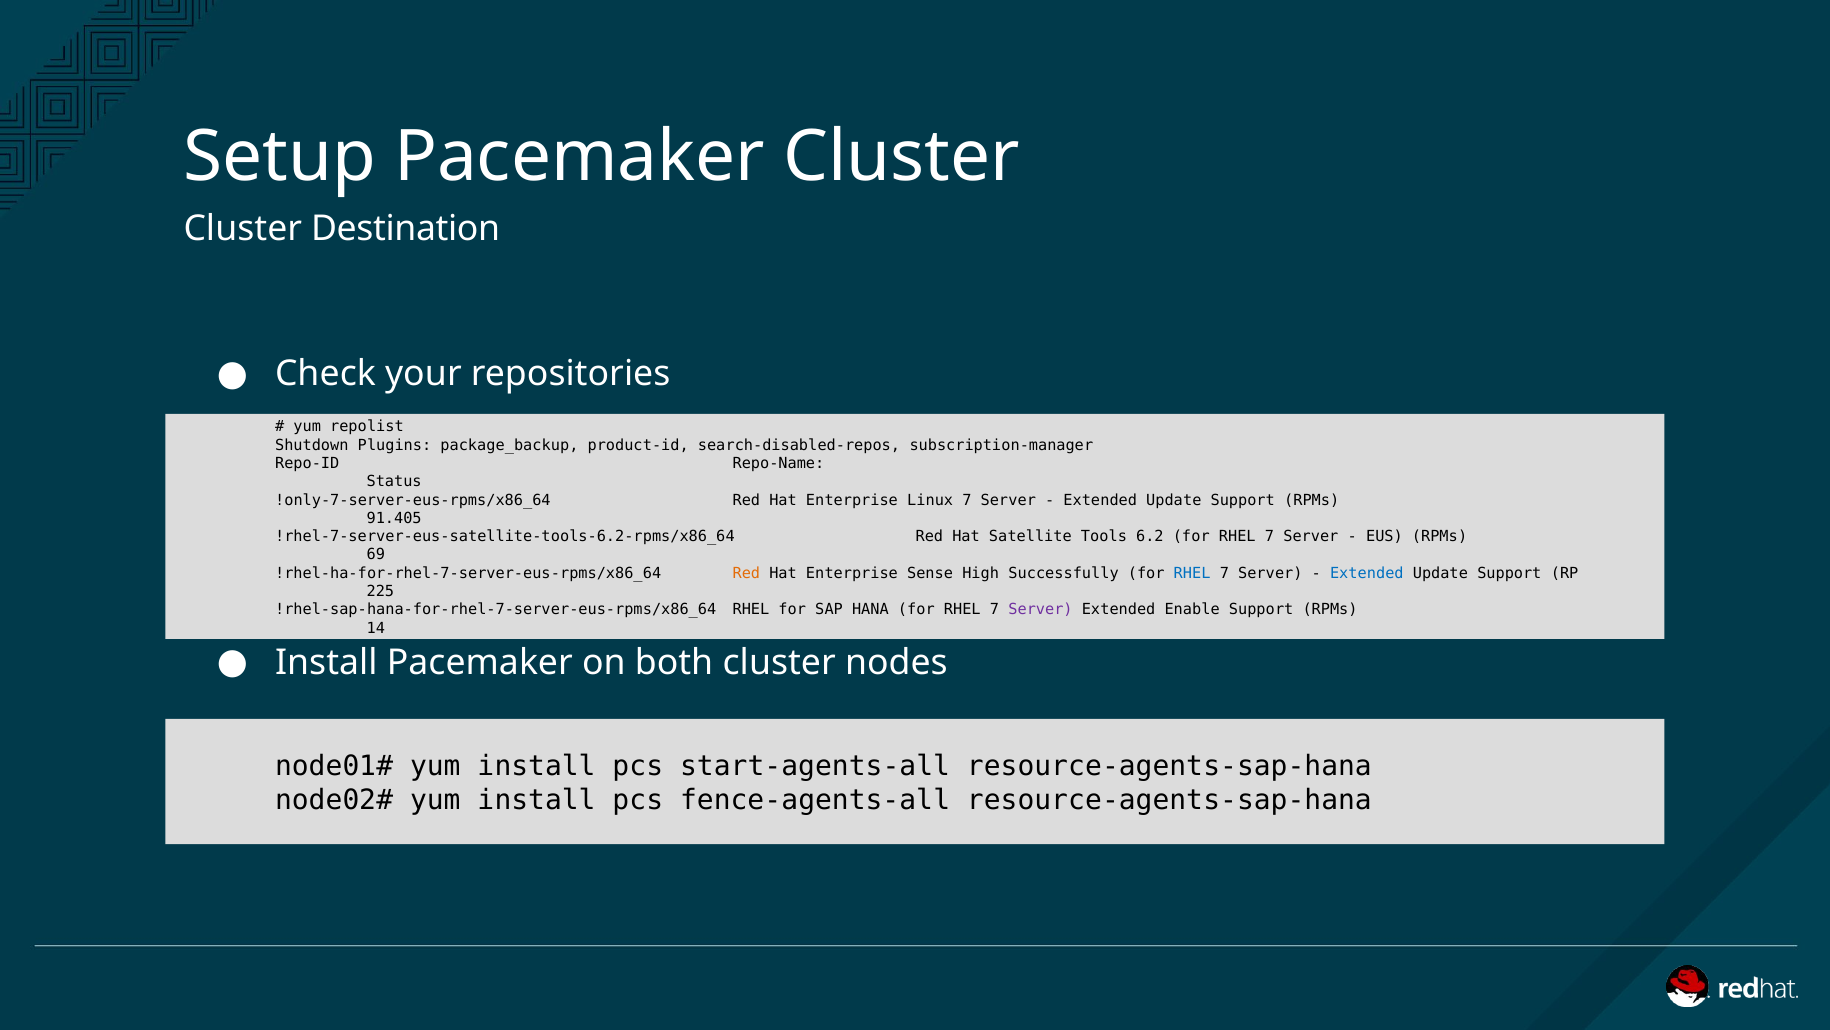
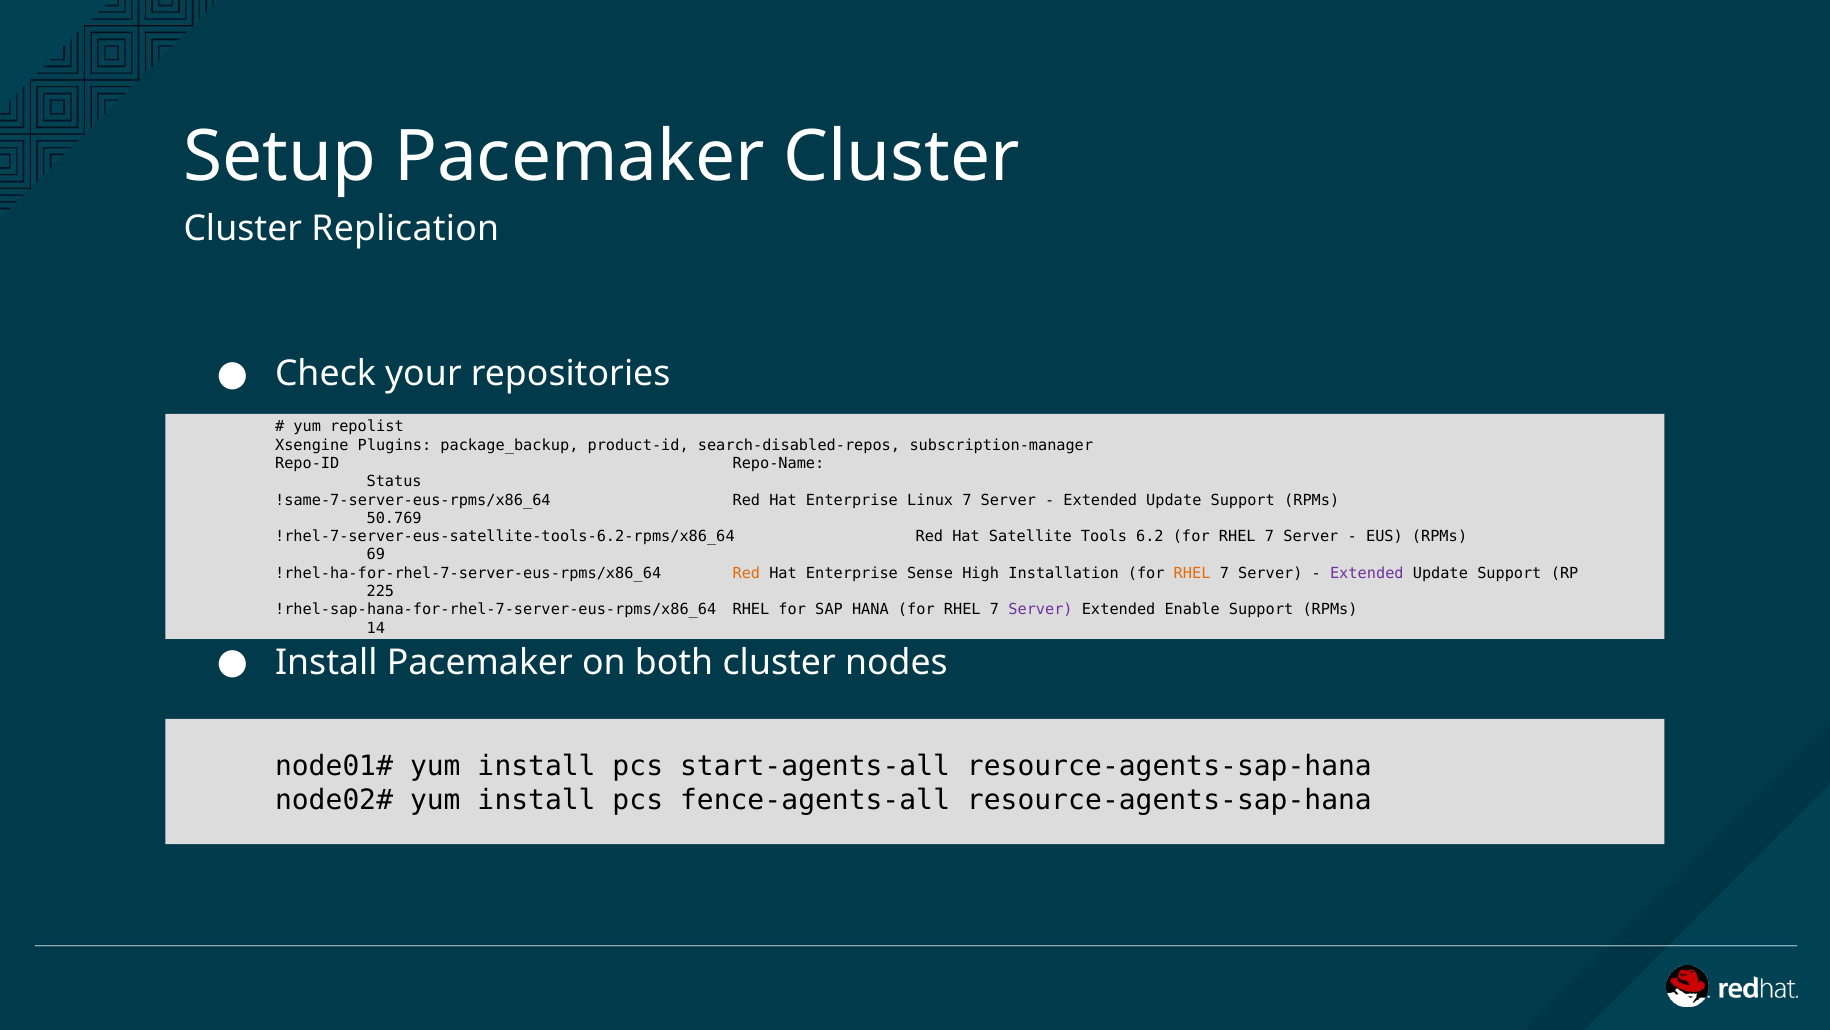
Destination: Destination -> Replication (405, 228)
Shutdown: Shutdown -> Xsengine (312, 445)
!only-7-server-eus-rpms/x86_64: !only-7-server-eus-rpms/x86_64 -> !same-7-server-eus-rpms/x86_64 (413, 500)
91.405: 91.405 -> 50.769 (394, 518)
Successfully: Successfully -> Installation (1064, 573)
RHEL colour: blue -> orange (1192, 573)
Extended colour: blue -> purple (1367, 573)
